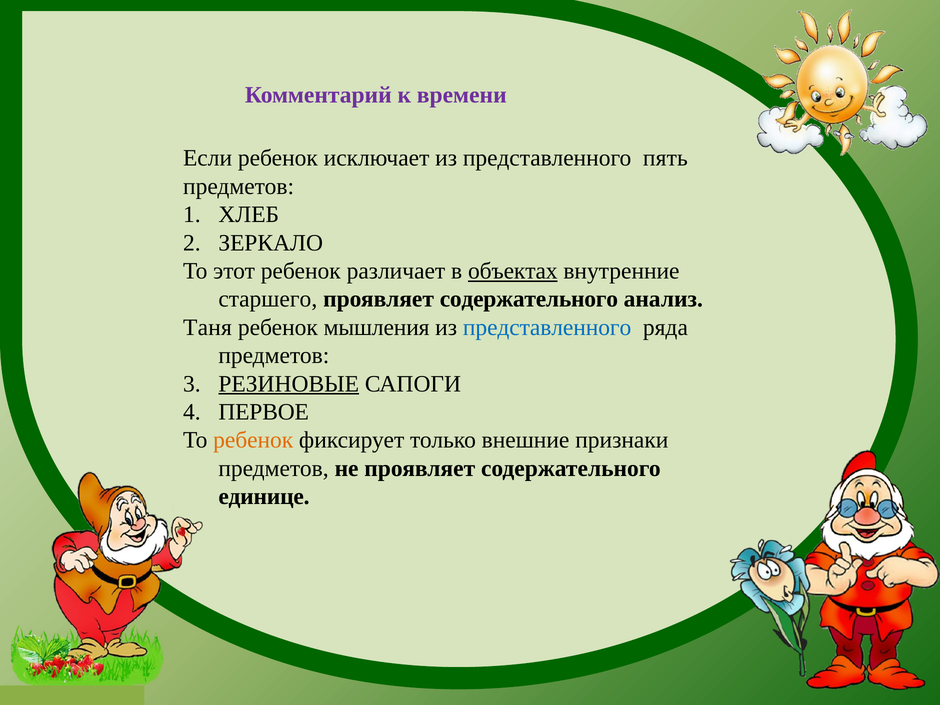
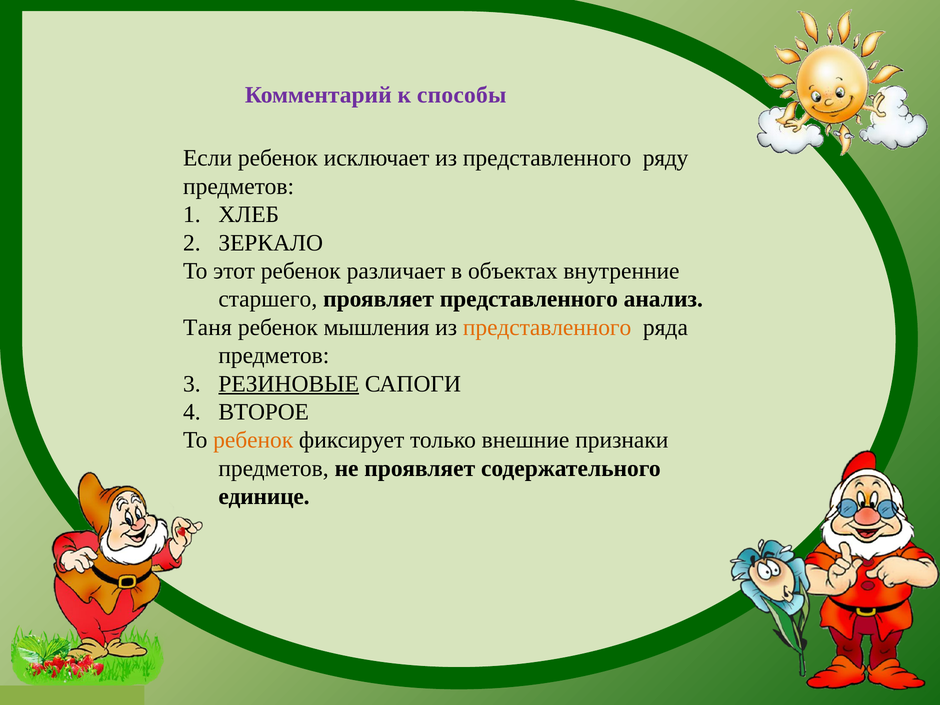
времени: времени -> способы (462, 95)
пять: пять -> ряду (666, 158)
объектах underline: present -> none (513, 271)
содержательного: содержательного -> представленного (529, 299)
представленного colour: blue -> orange (547, 327)
ПЕРВОЕ: ПЕРВОЕ -> ВТОРОЕ (264, 412)
